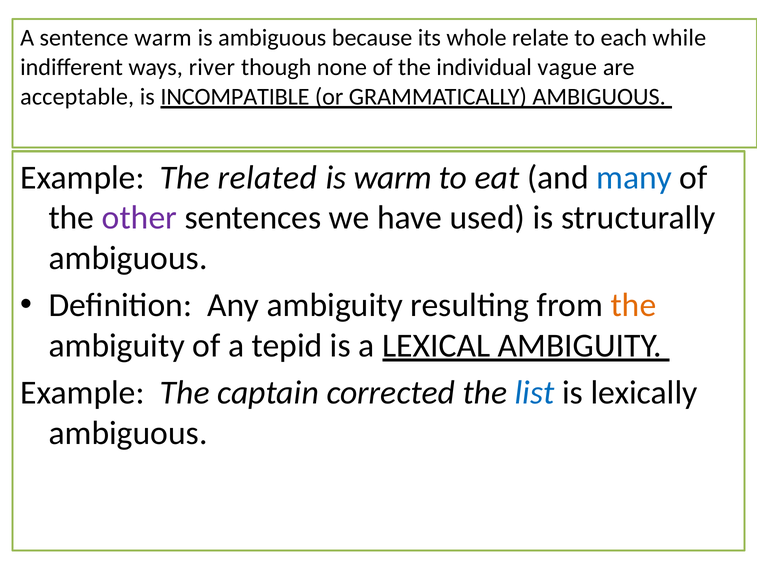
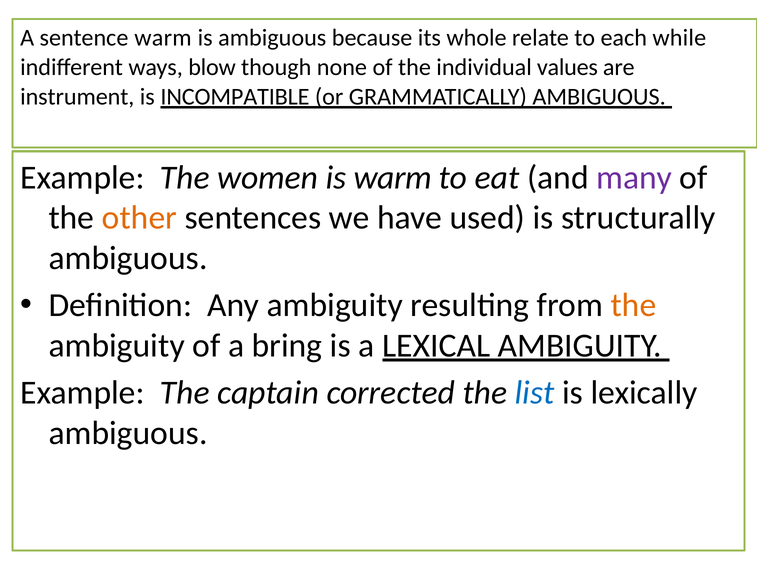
river: river -> blow (212, 67)
vague: vague -> values (567, 67)
acceptable: acceptable -> instrument (77, 97)
related: related -> women (268, 178)
many colour: blue -> purple (634, 178)
other colour: purple -> orange (139, 218)
tepid: tepid -> bring (287, 346)
